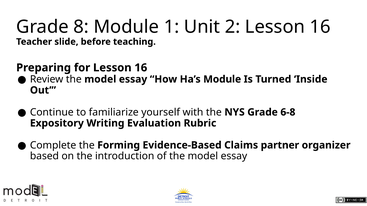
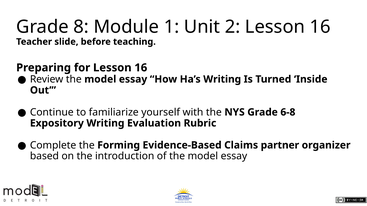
Ha’s Module: Module -> Writing (222, 79)
